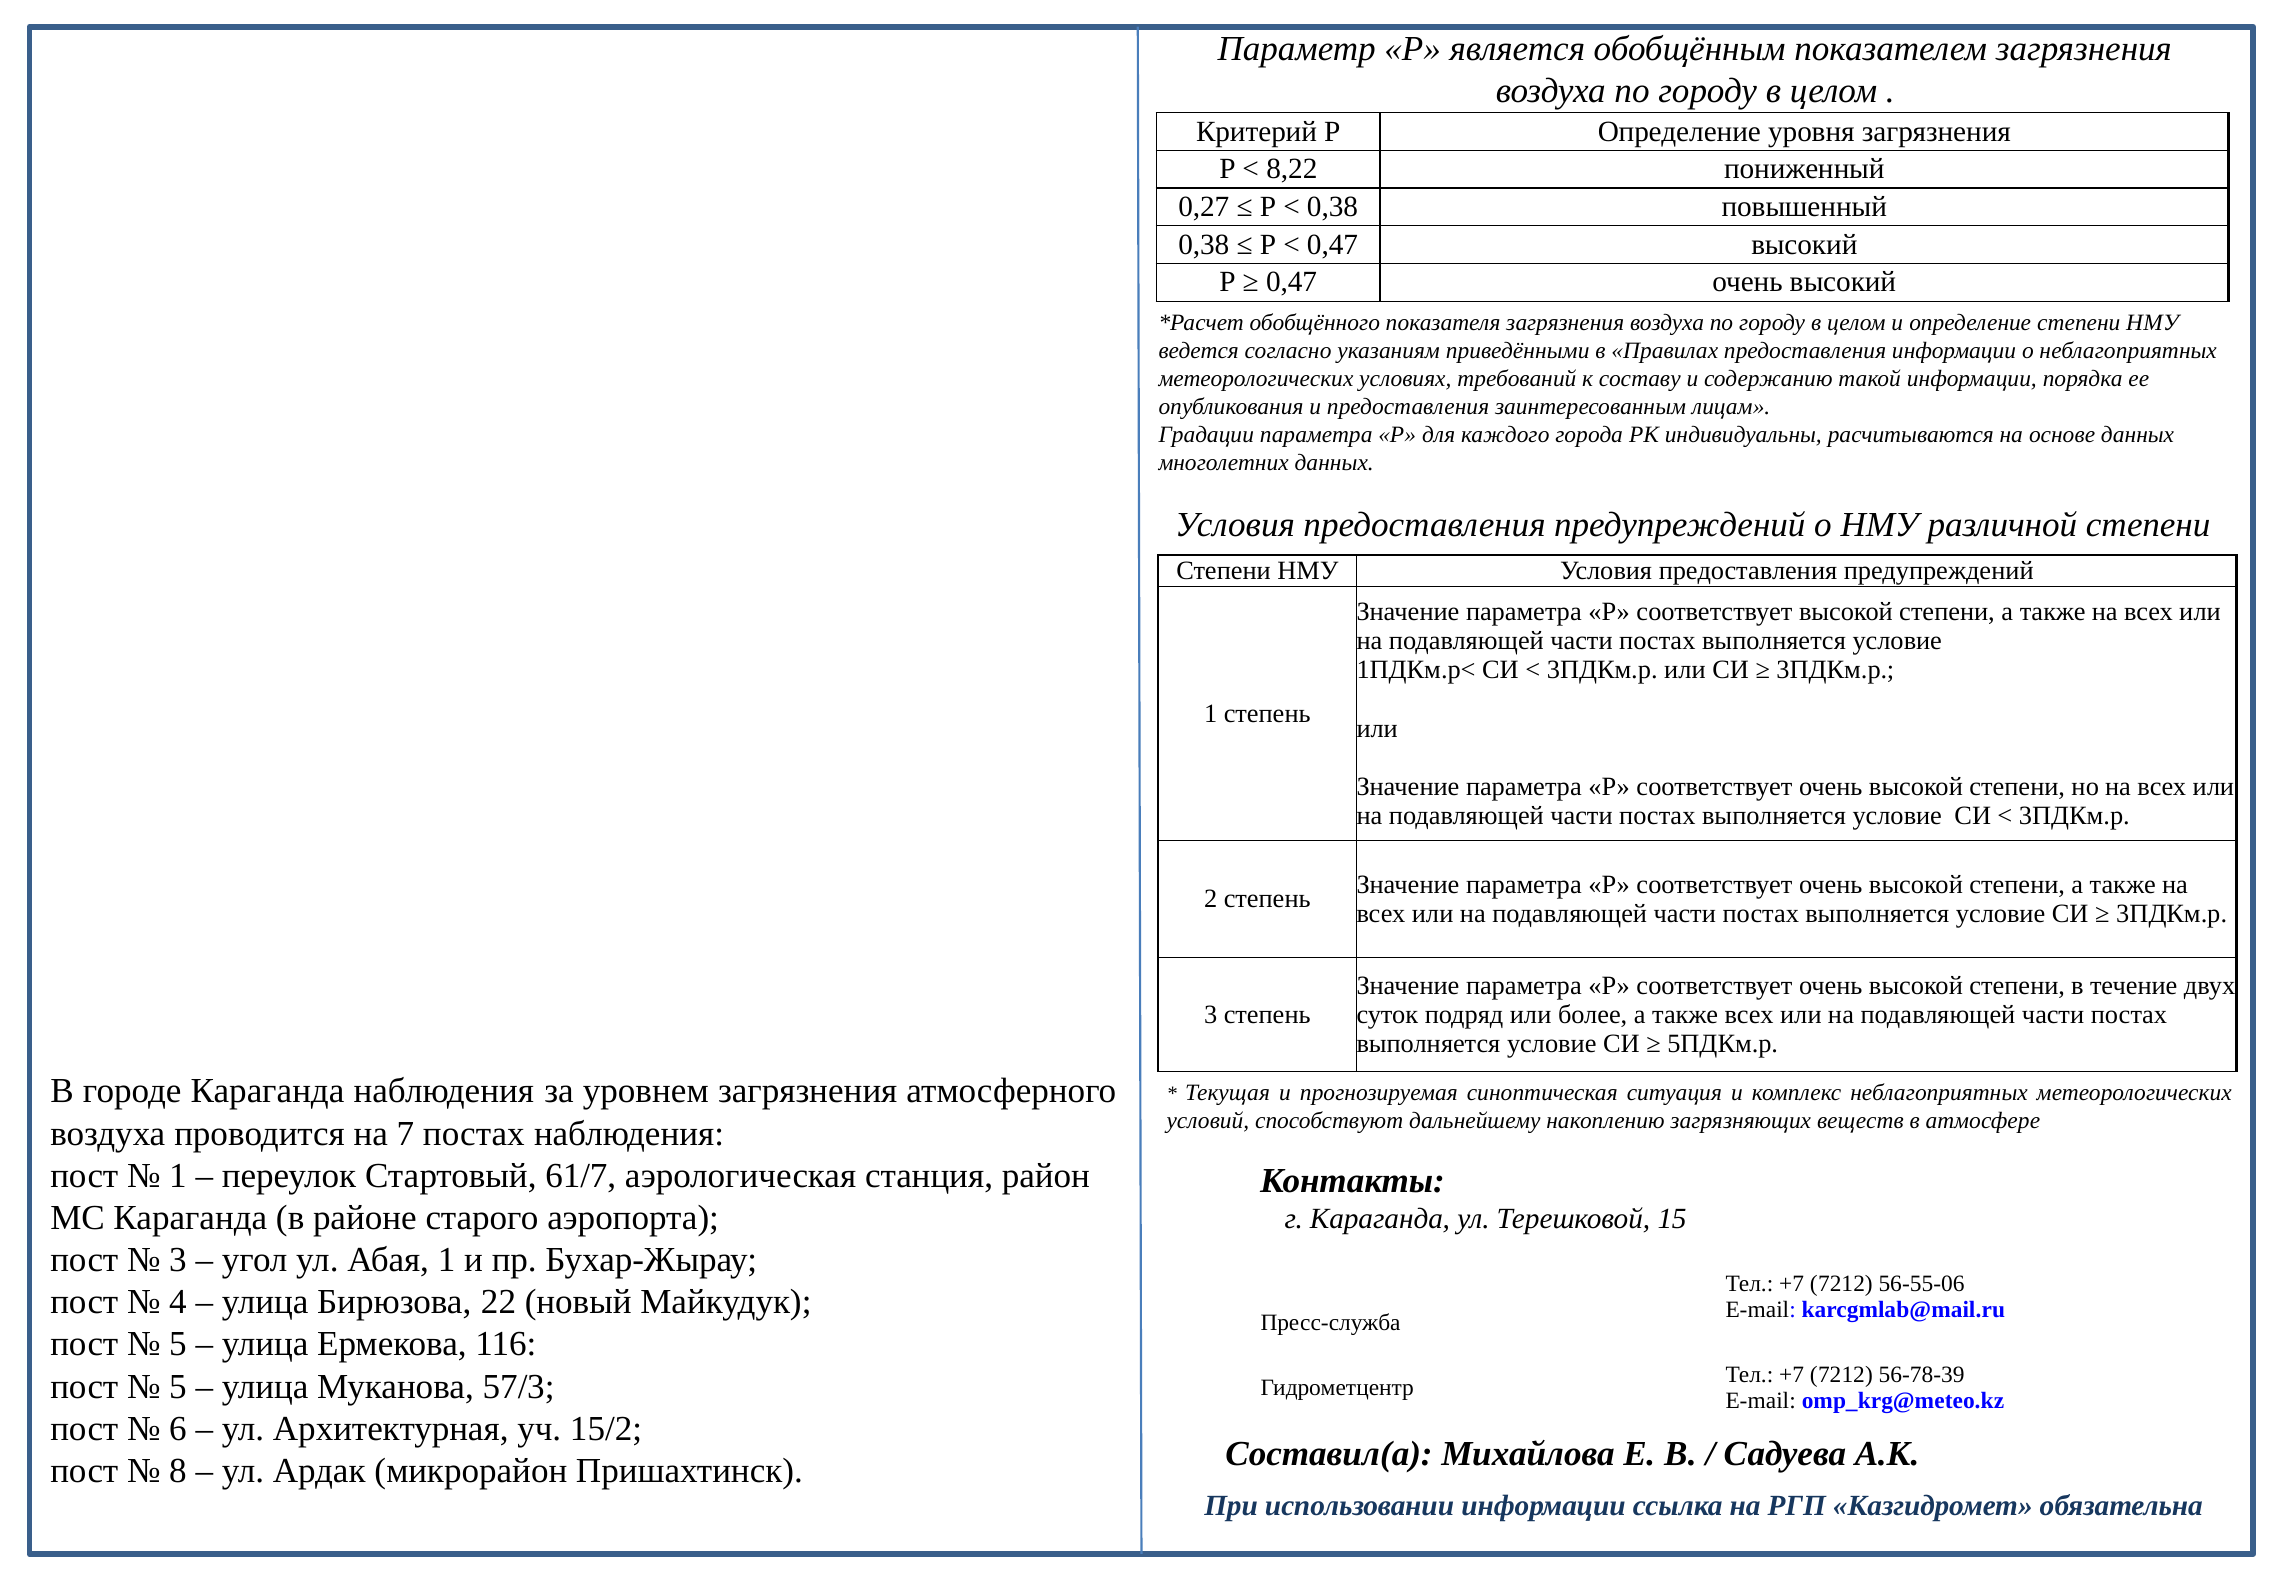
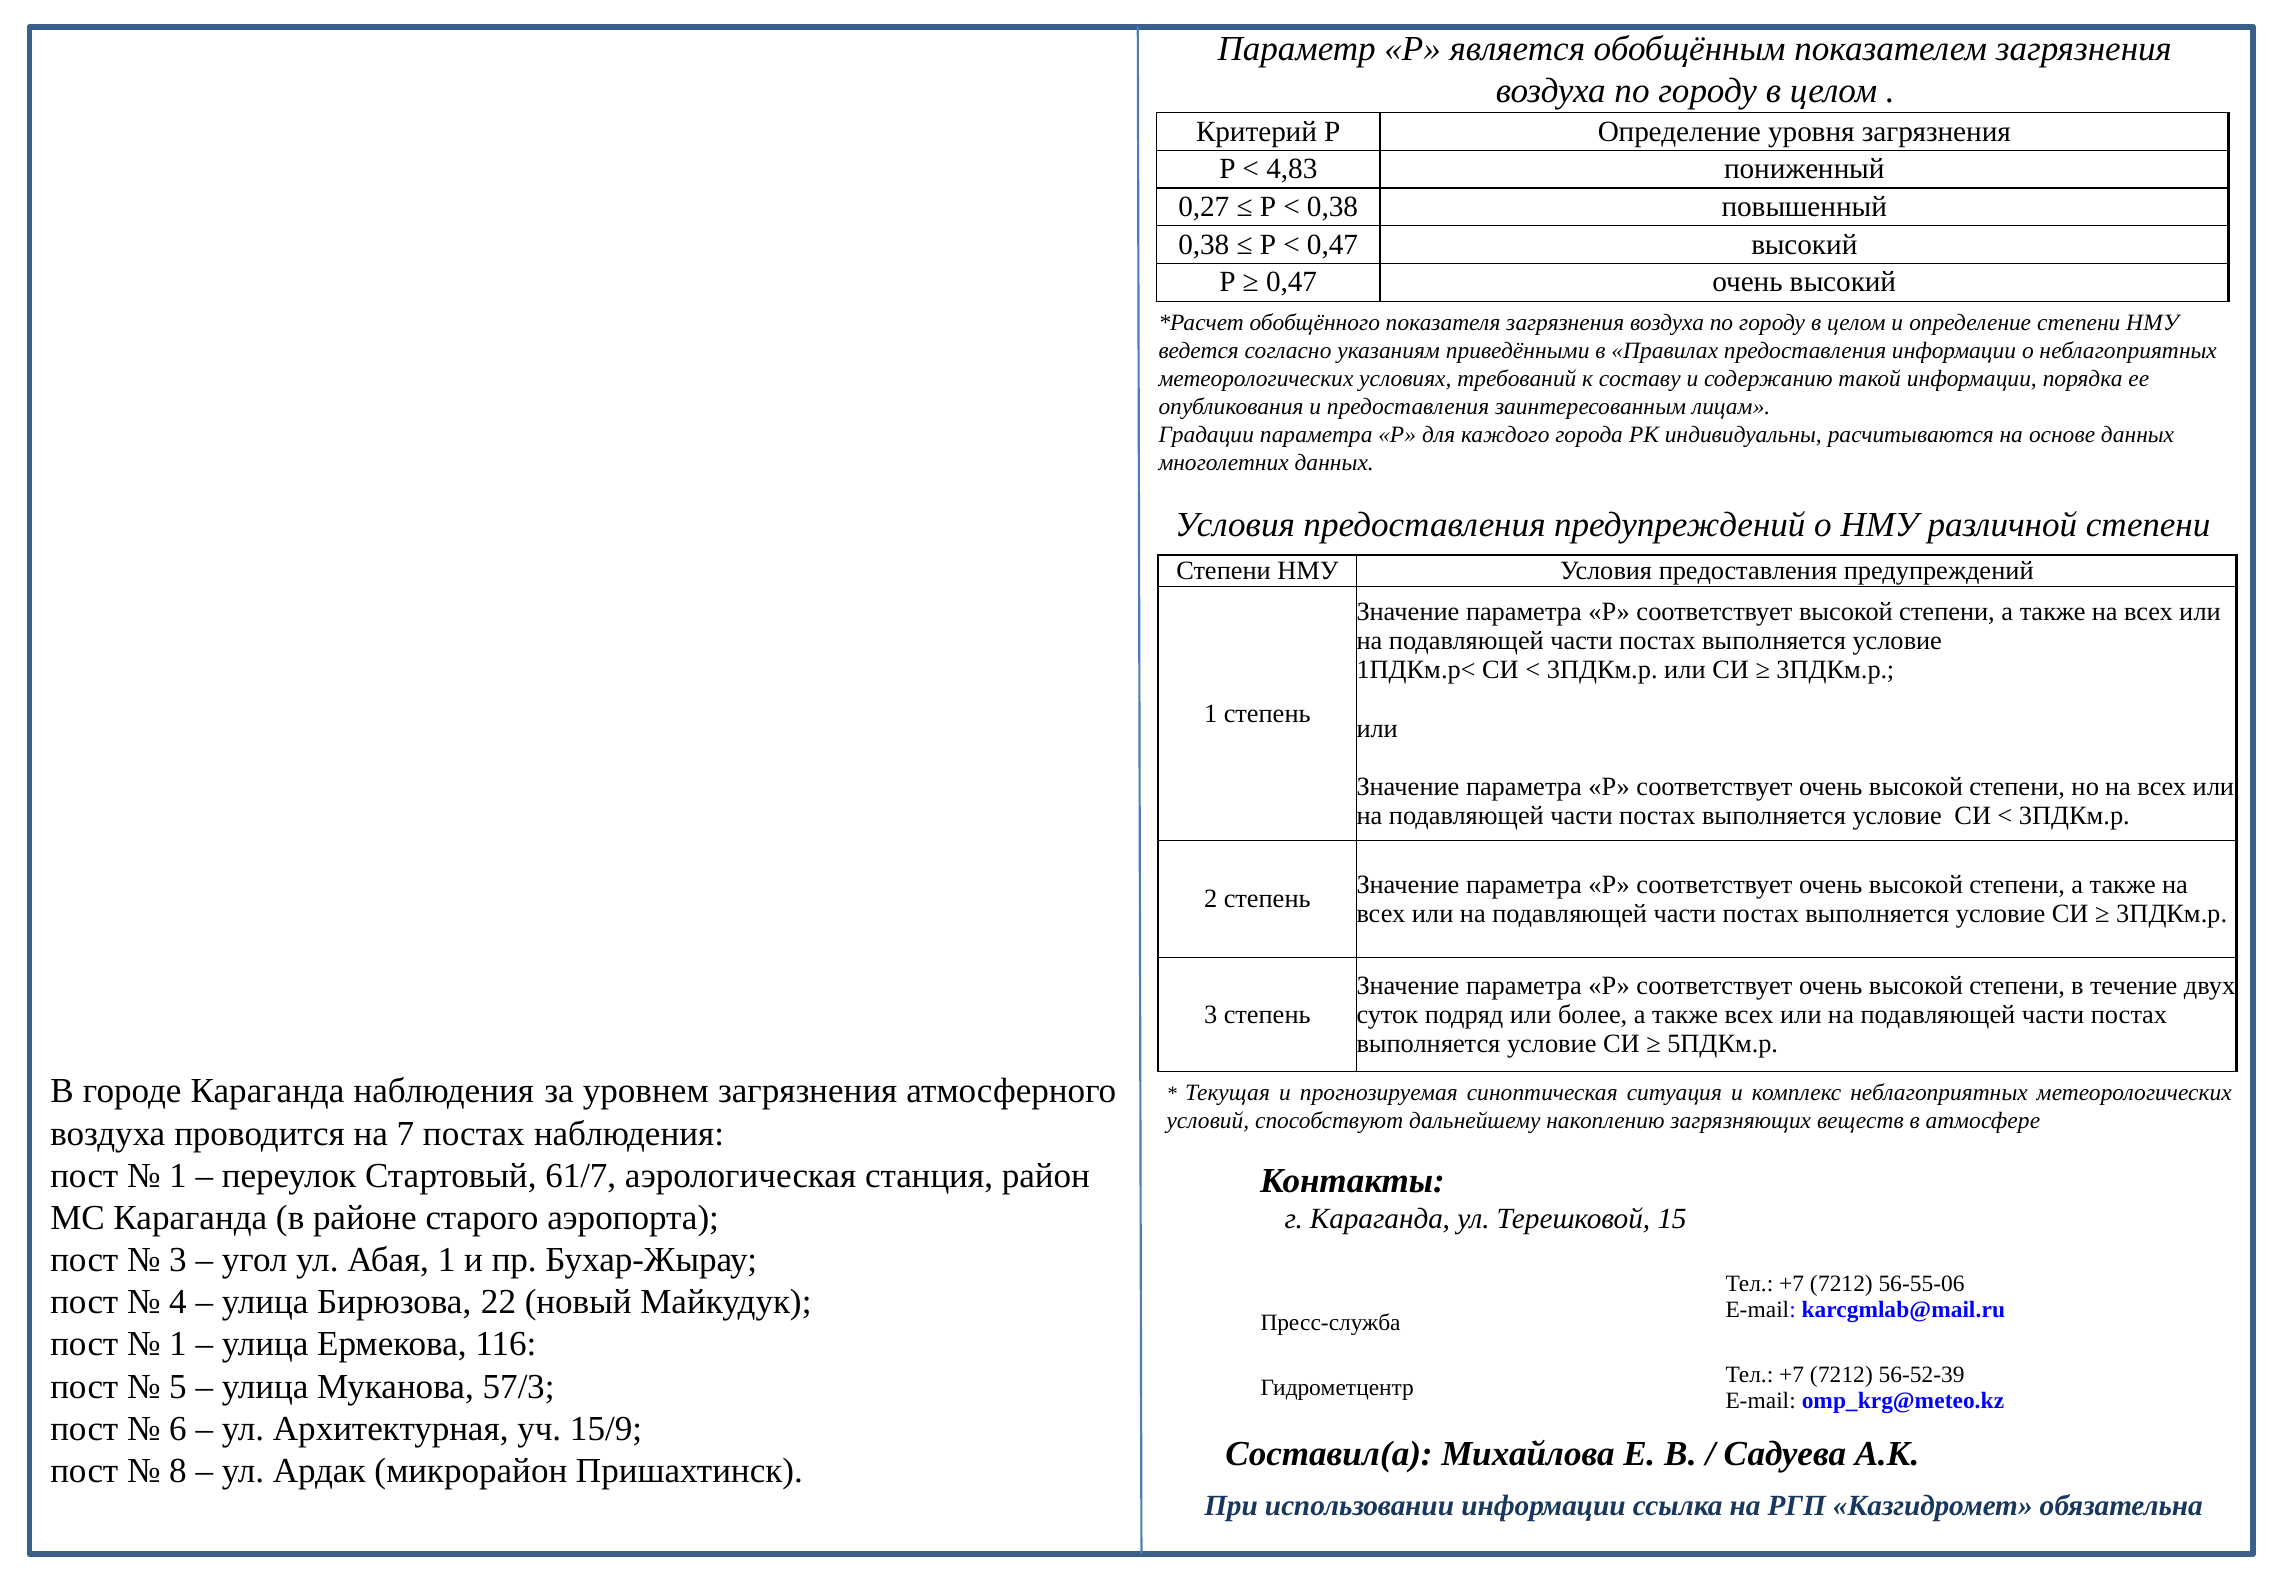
8,22: 8,22 -> 4,83 (1292, 169)
5: 5 -> 1 (178, 1344)
56-78-39: 56-78-39 -> 56-52-39 (1922, 1375)
15/2: 15/2 -> 15/9 (606, 1428)
